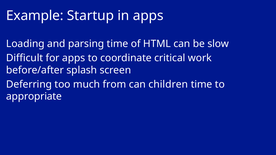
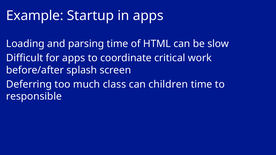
from: from -> class (114, 84)
appropriate: appropriate -> responsible (34, 97)
